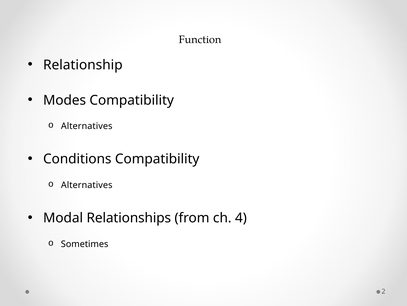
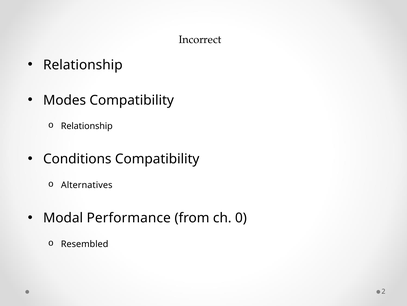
Function: Function -> Incorrect (200, 40)
Alternatives: Alternatives -> Relationship (87, 126)
Relationships: Relationships -> Performance (129, 218)
4: 4 -> 0 (241, 218)
Sometimes: Sometimes -> Resembled (85, 243)
